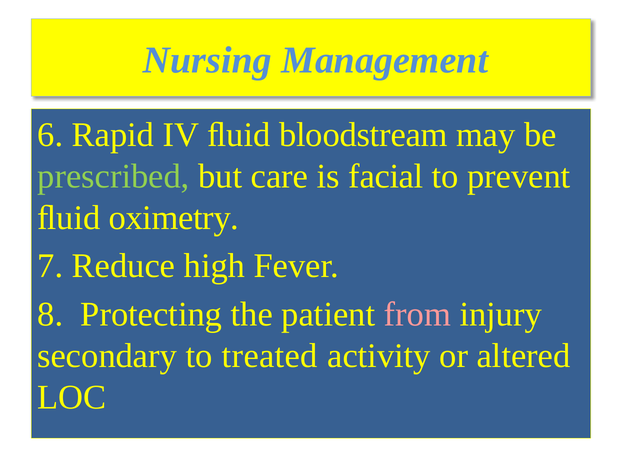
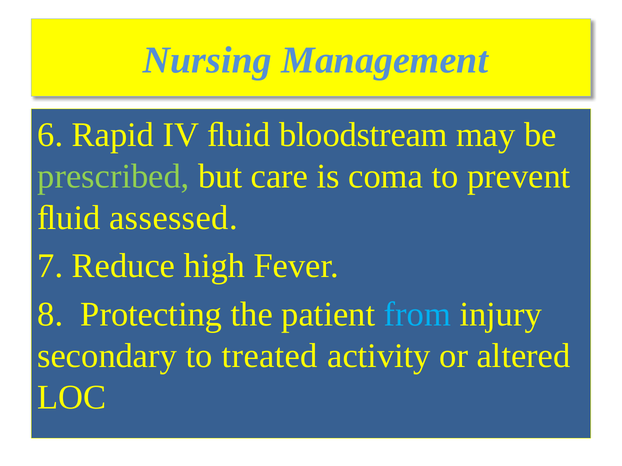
facial: facial -> coma (386, 177)
oximetry: oximetry -> assessed (174, 218)
from colour: pink -> light blue (417, 315)
